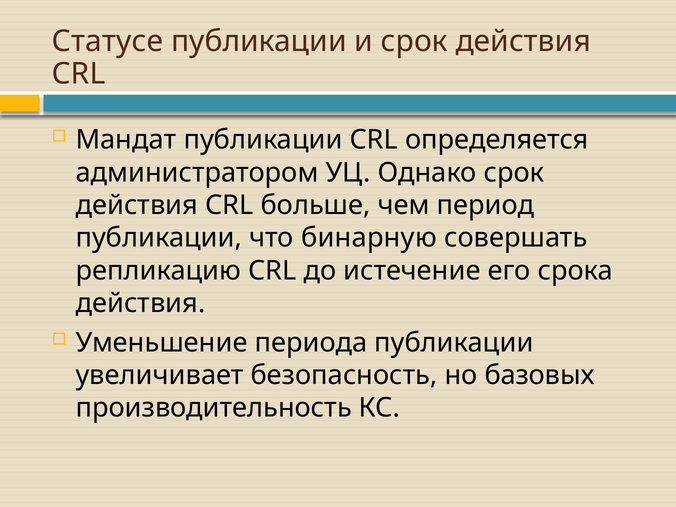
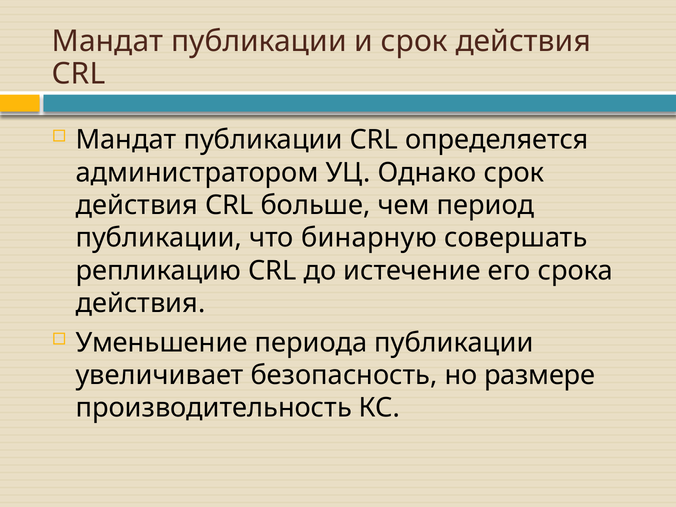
Статусе: Статусе -> Мандат (108, 41)
базовых: базовых -> размере (540, 375)
